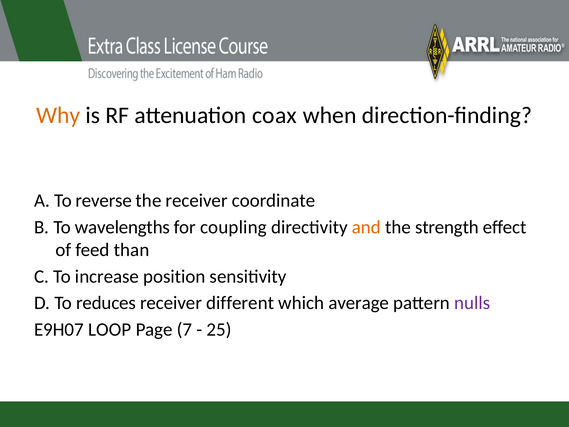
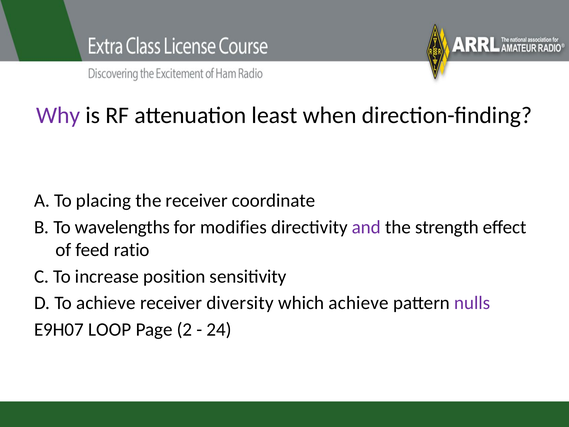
Why colour: orange -> purple (58, 115)
coax: coax -> least (275, 115)
reverse: reverse -> placing (104, 200)
coupling: coupling -> modifies (233, 227)
and colour: orange -> purple (366, 227)
than: than -> ratio (132, 250)
To reduces: reduces -> achieve (106, 303)
different: different -> diversity (240, 303)
which average: average -> achieve (359, 303)
7: 7 -> 2 (184, 329)
25: 25 -> 24 (219, 329)
